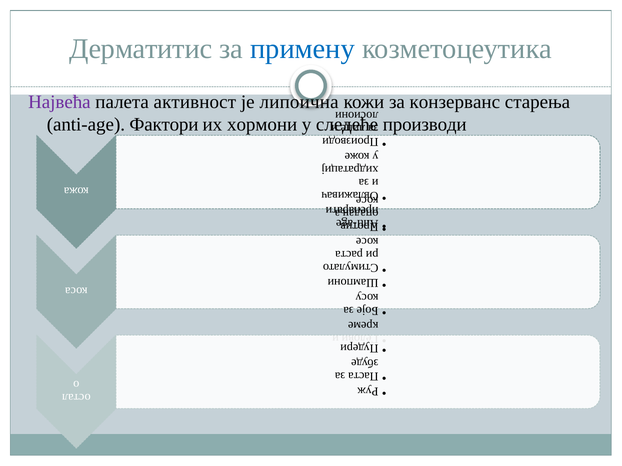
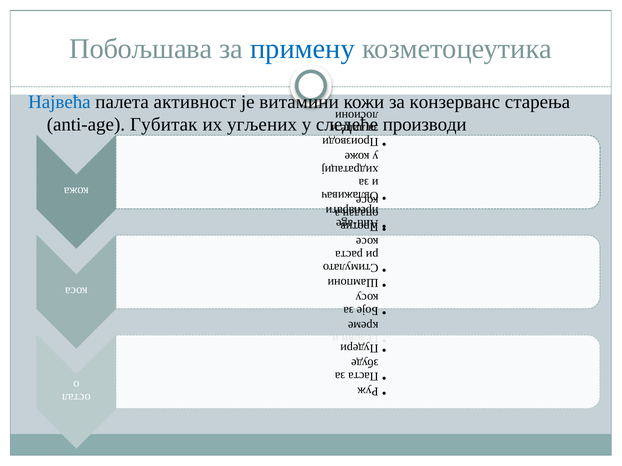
Дерматитис: Дерматитис -> Побољшава (141, 49)
Највећа colour: purple -> blue (59, 102)
липоична: липоична -> витамини (299, 102)
Фактори: Фактори -> Губитак (164, 125)
хормони: хормони -> угљених (262, 125)
